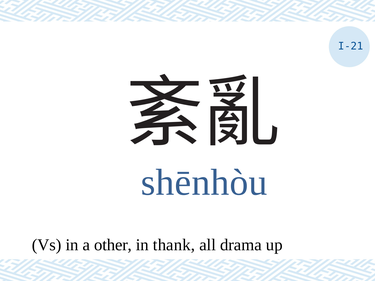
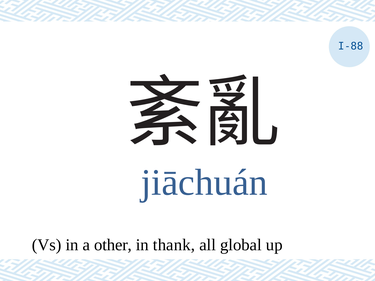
I-21: I-21 -> I-88 (351, 46)
shēnhòu: shēnhòu -> jiāchuán (204, 183)
drama: drama -> global (241, 245)
